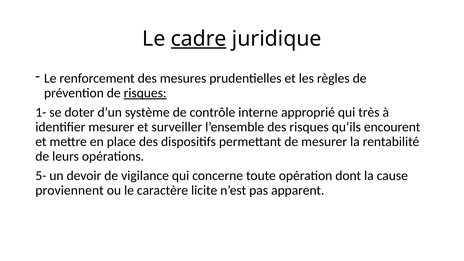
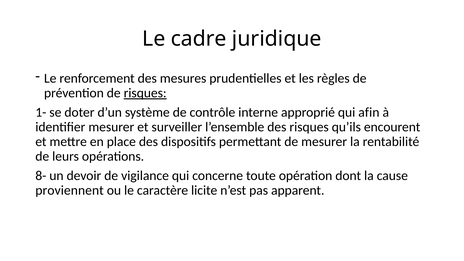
cadre underline: present -> none (199, 39)
très: très -> afin (369, 113)
5-: 5- -> 8- (41, 176)
